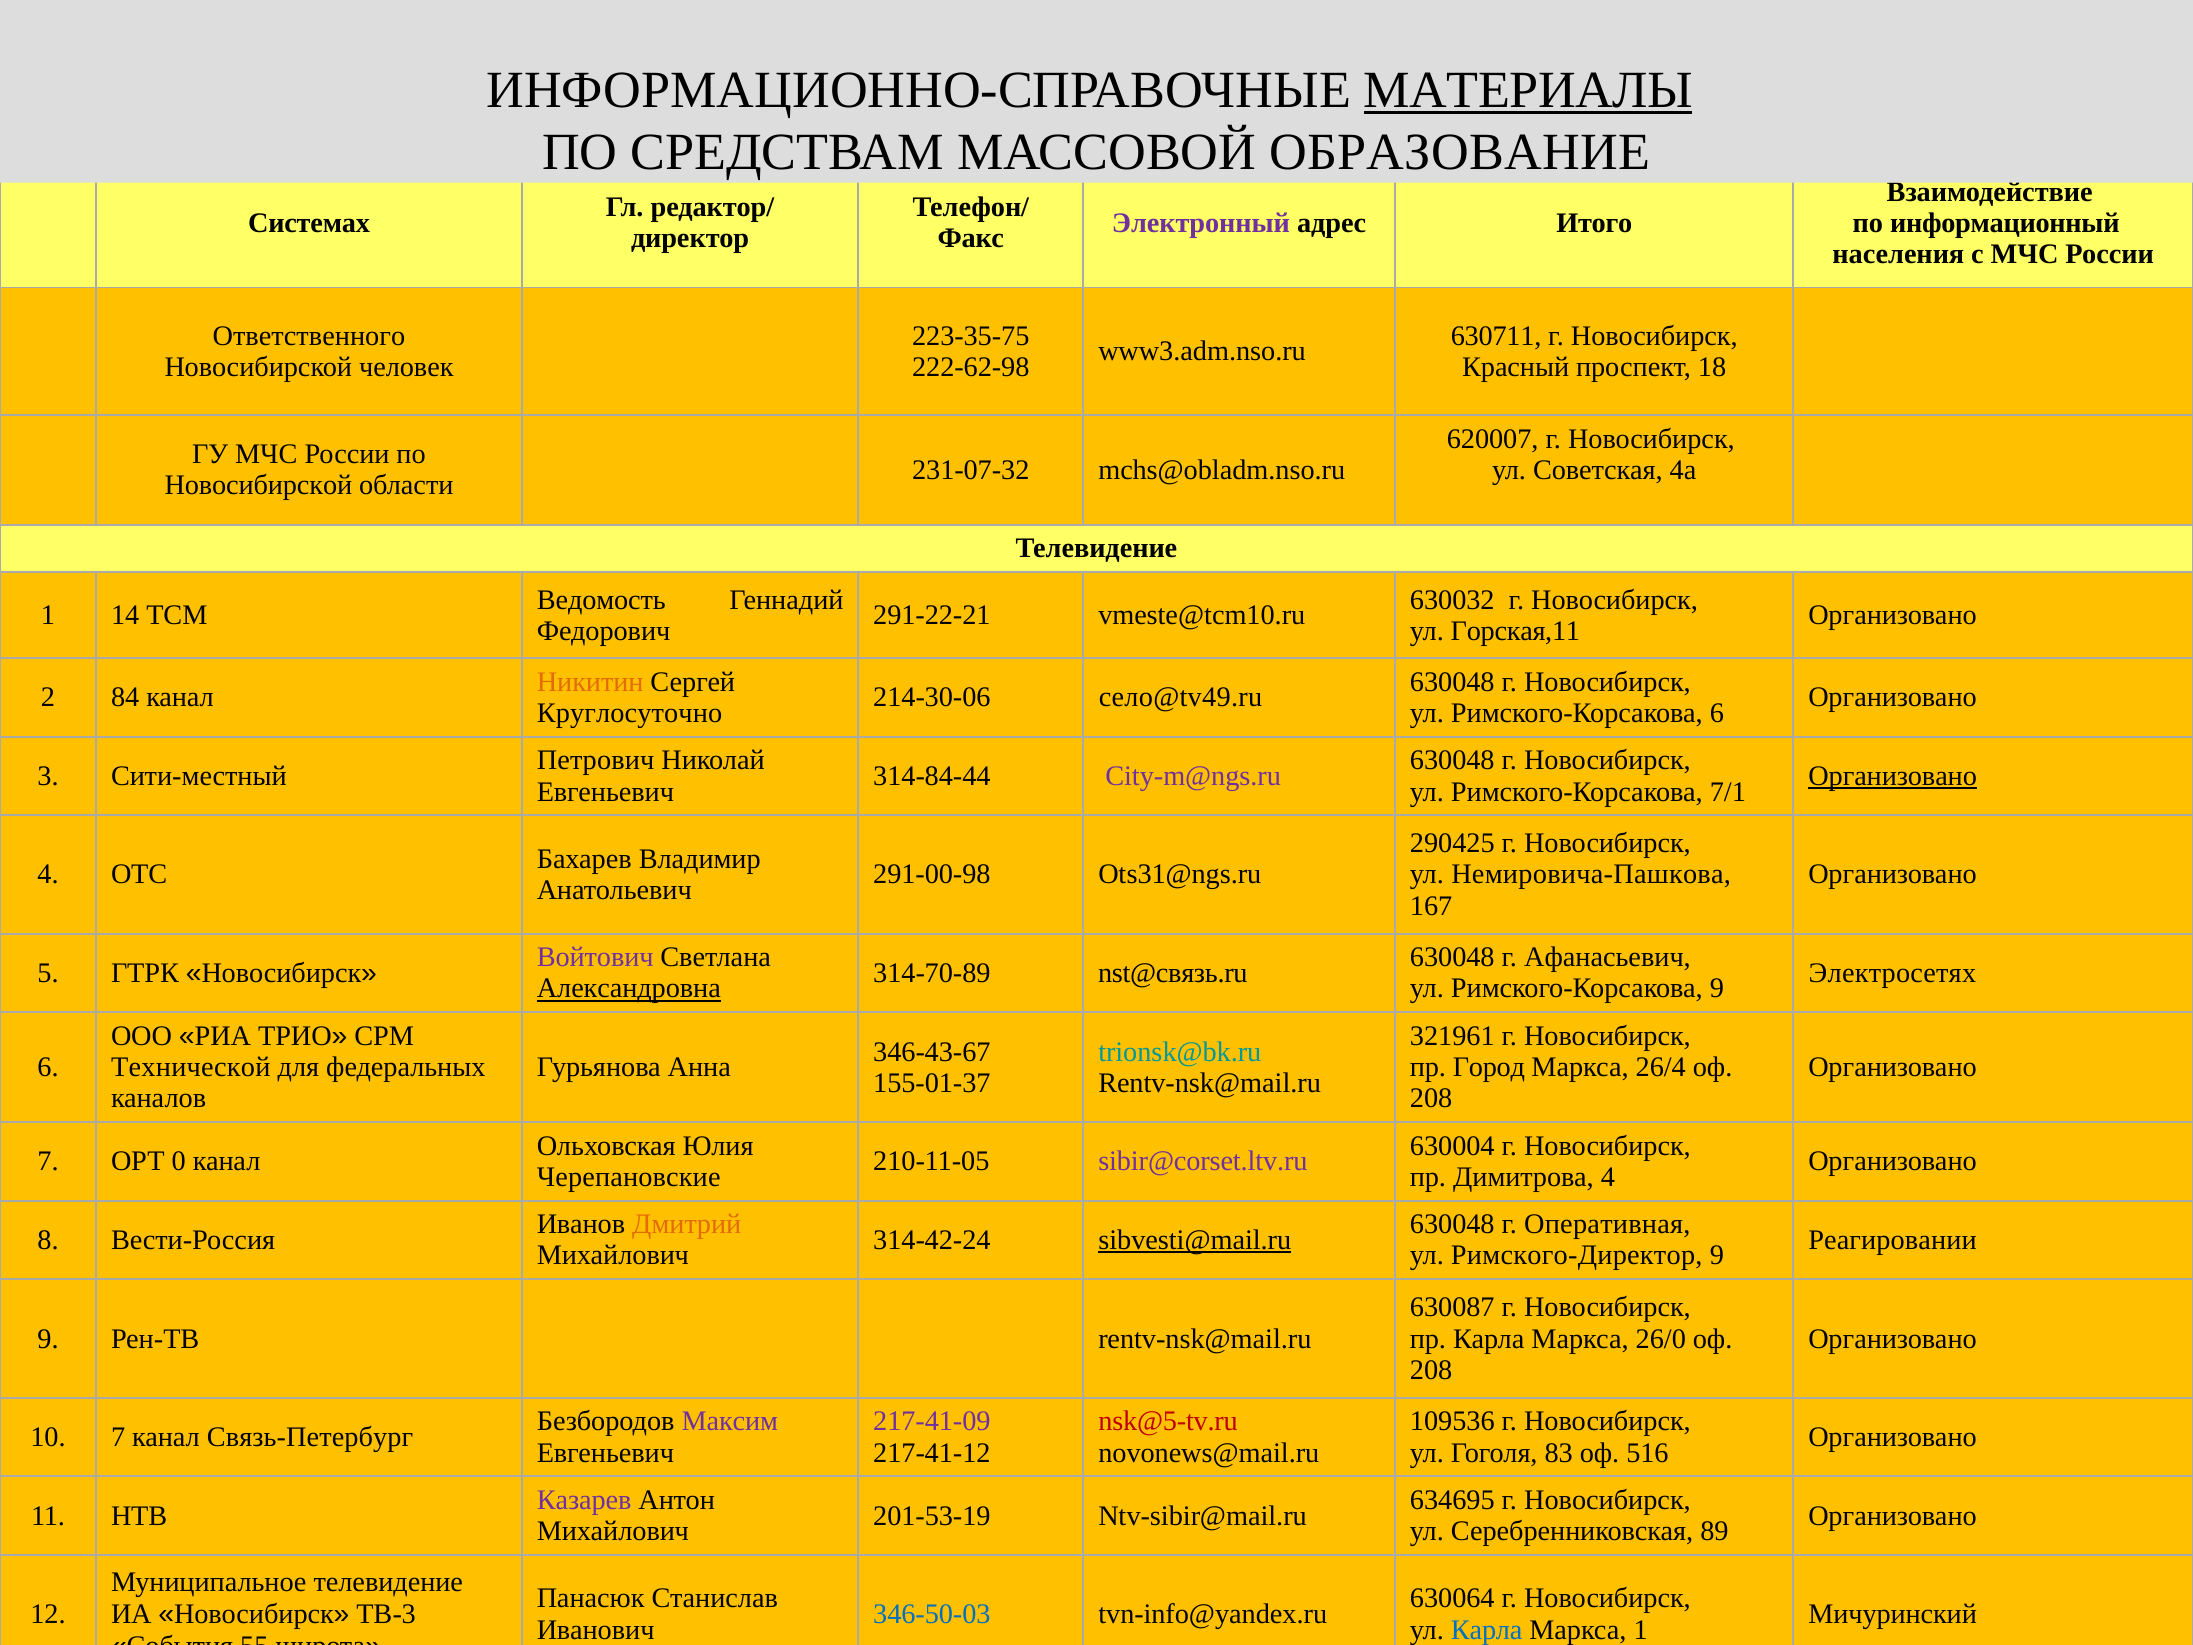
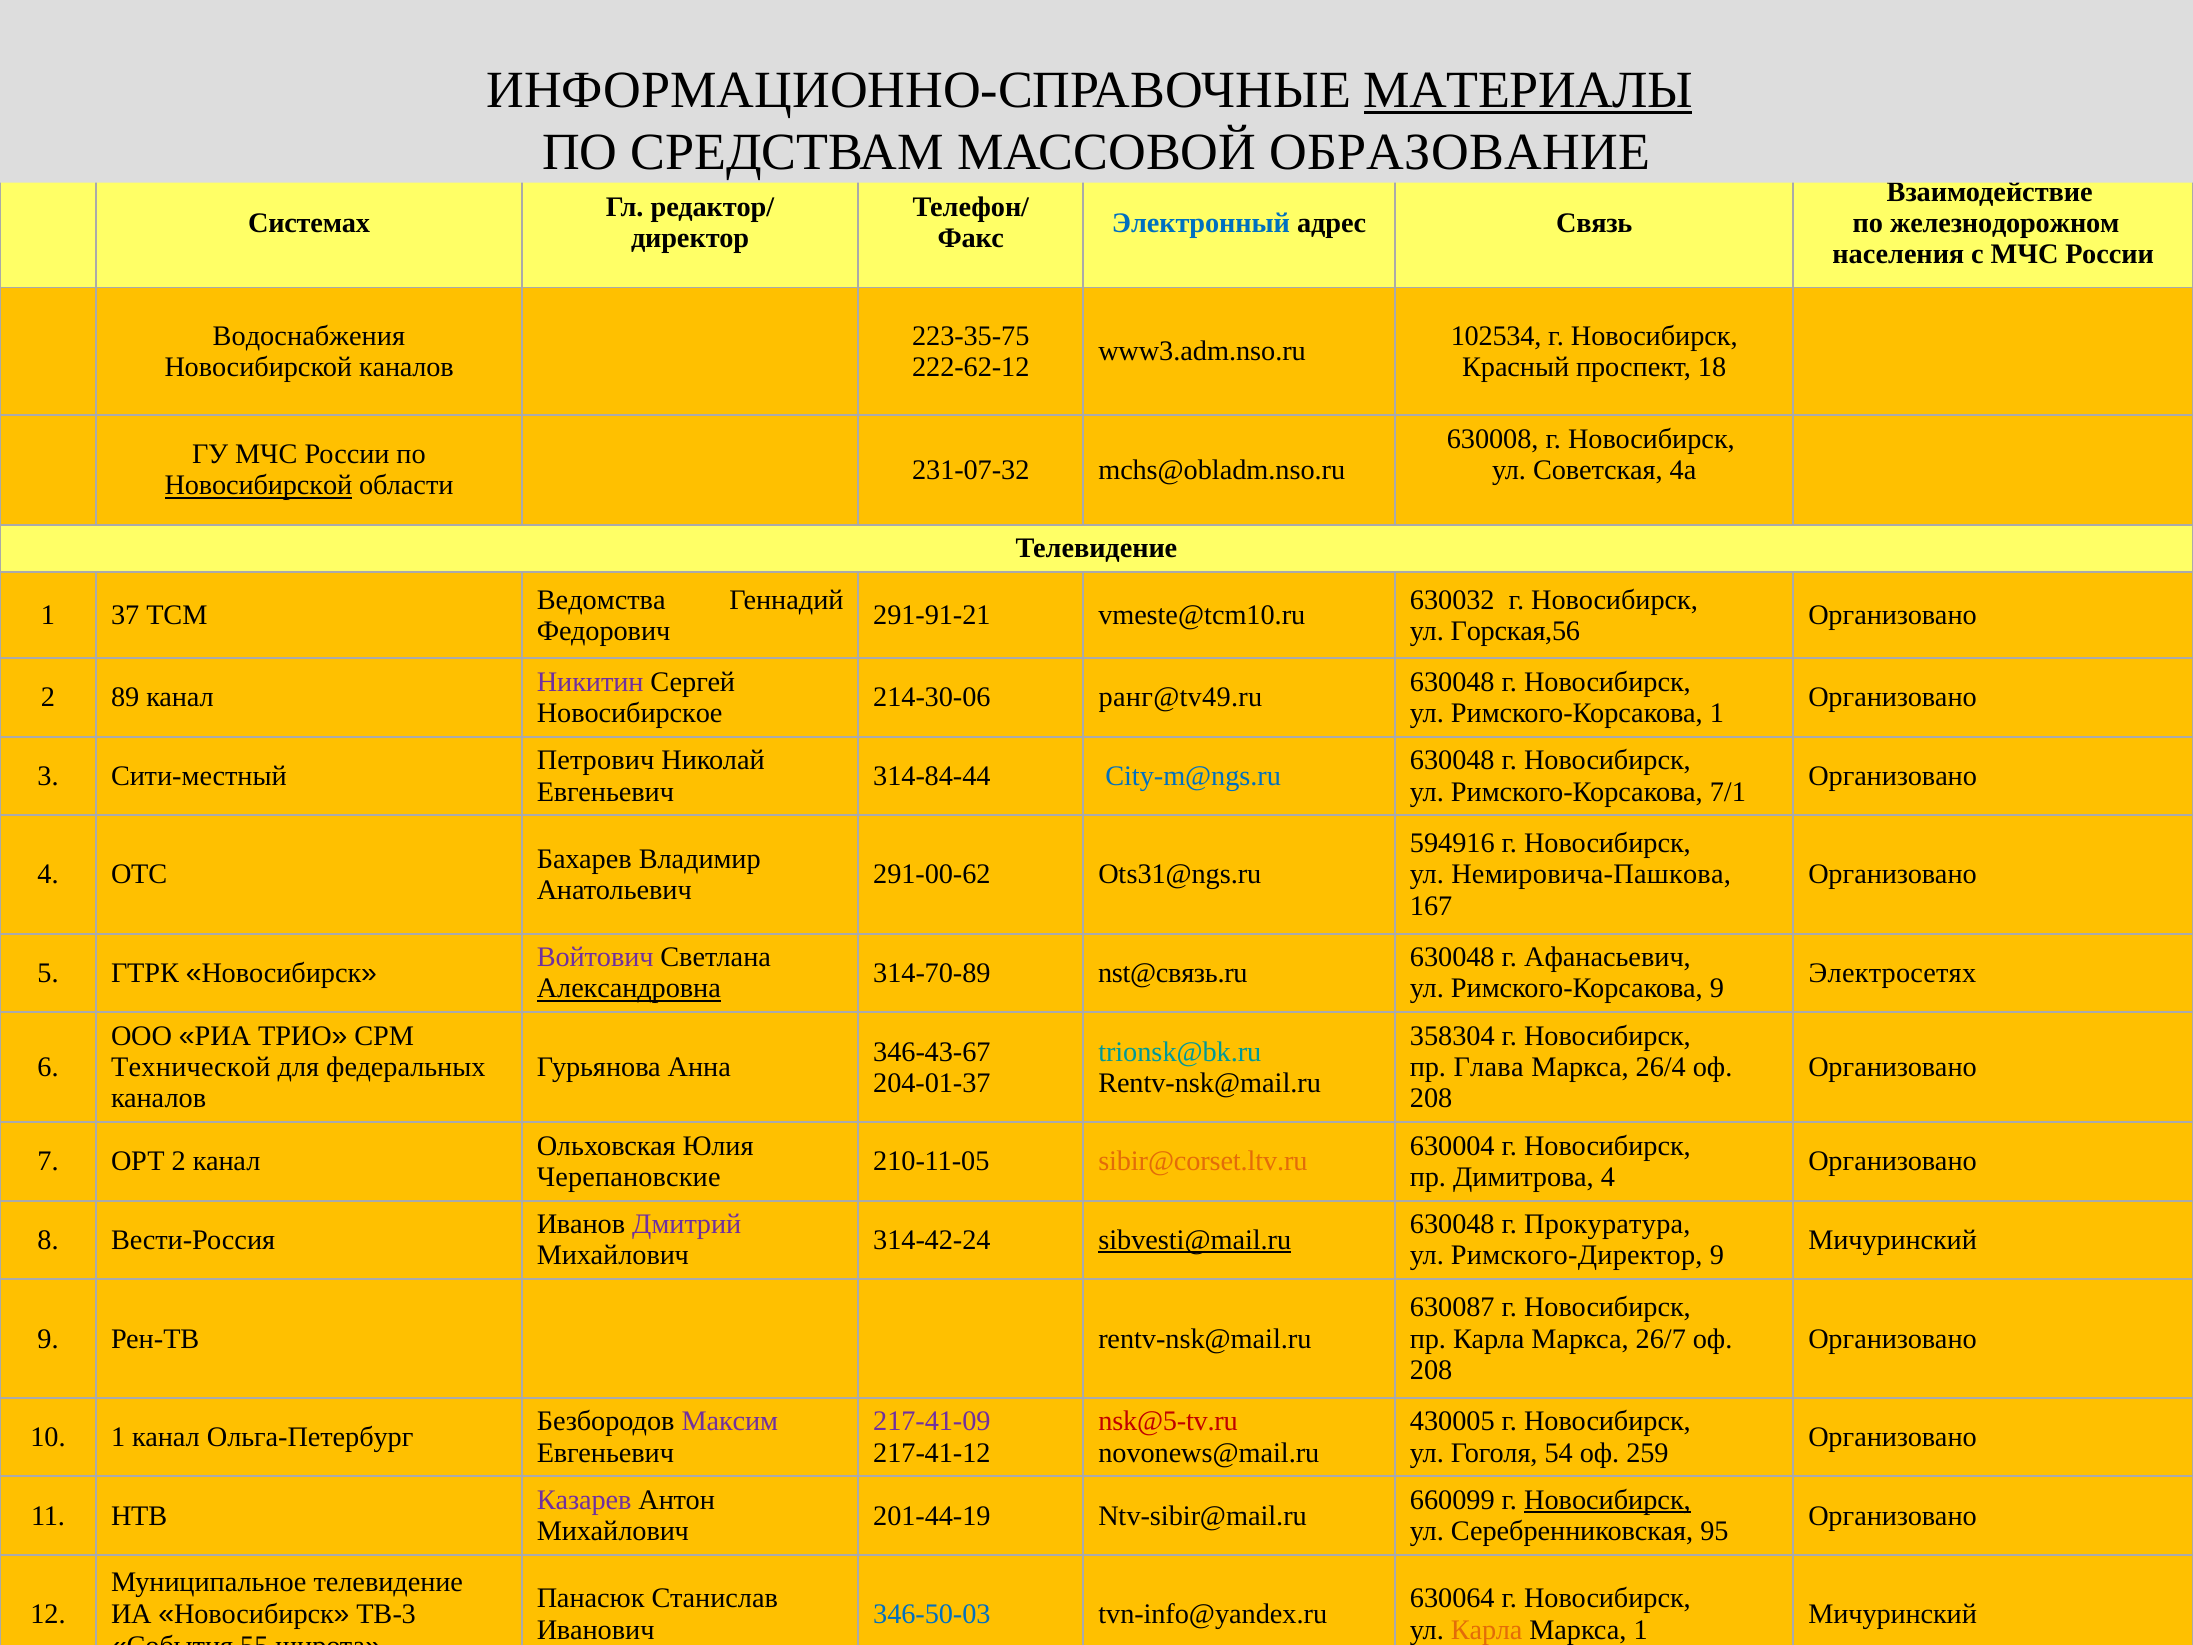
Электронный colour: purple -> blue (1201, 223)
Итого: Итого -> Связь (1594, 223)
информационный: информационный -> железнодорожном (2005, 223)
Ответственного: Ответственного -> Водоснабжения (309, 336)
630711: 630711 -> 102534 (1496, 336)
Новосибирской человек: человек -> каналов (406, 367)
222-62-98: 222-62-98 -> 222-62-12 (971, 367)
620007: 620007 -> 630008 (1493, 439)
Новосибирской underline: none -> present (258, 485)
Ведомость: Ведомость -> Ведомства (601, 600)
14: 14 -> 37 (125, 615)
291-22-21: 291-22-21 -> 291-91-21 (932, 615)
Горская,11: Горская,11 -> Горская,56 (1515, 631)
Никитин colour: orange -> purple (590, 682)
84: 84 -> 89 (125, 698)
село@tv49.ru: село@tv49.ru -> ранг@tv49.ru (1180, 698)
Круглосуточно: Круглосуточно -> Новосибирское (630, 713)
Римского-Корсакова 6: 6 -> 1 (1717, 713)
City-m@ngs.ru colour: purple -> blue (1193, 776)
Организовано underline: present -> none (1893, 776)
290425: 290425 -> 594916 (1452, 843)
291-00-98: 291-00-98 -> 291-00-62 (932, 874)
321961: 321961 -> 358304 (1452, 1036)
Город: Город -> Глава (1489, 1067)
155-01-37: 155-01-37 -> 204-01-37 (932, 1083)
ОРТ 0: 0 -> 2 (179, 1161)
sibir@corset.ltv.ru colour: purple -> orange (1203, 1161)
Дмитрий colour: orange -> purple (687, 1224)
Оперативная: Оперативная -> Прокуратура (1607, 1224)
Реагировании: Реагировании -> Мичуринский (1893, 1240)
26/0: 26/0 -> 26/7 (1661, 1338)
109536: 109536 -> 430005 (1452, 1421)
10 7: 7 -> 1 (118, 1437)
Связь-Петербург: Связь-Петербург -> Ольга-Петербург (310, 1437)
83: 83 -> 54 (1559, 1452)
516: 516 -> 259 (1647, 1452)
634695: 634695 -> 660099 (1452, 1500)
Новосибирск underline: none -> present (1607, 1500)
201-53-19: 201-53-19 -> 201-44-19 (932, 1515)
89: 89 -> 95 (1714, 1531)
Карла colour: blue -> orange (1487, 1629)
